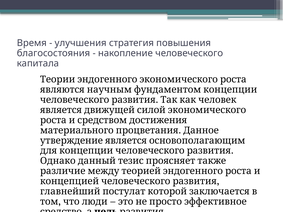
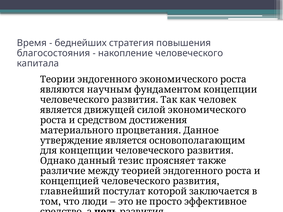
улучшения: улучшения -> беднейших (81, 43)
